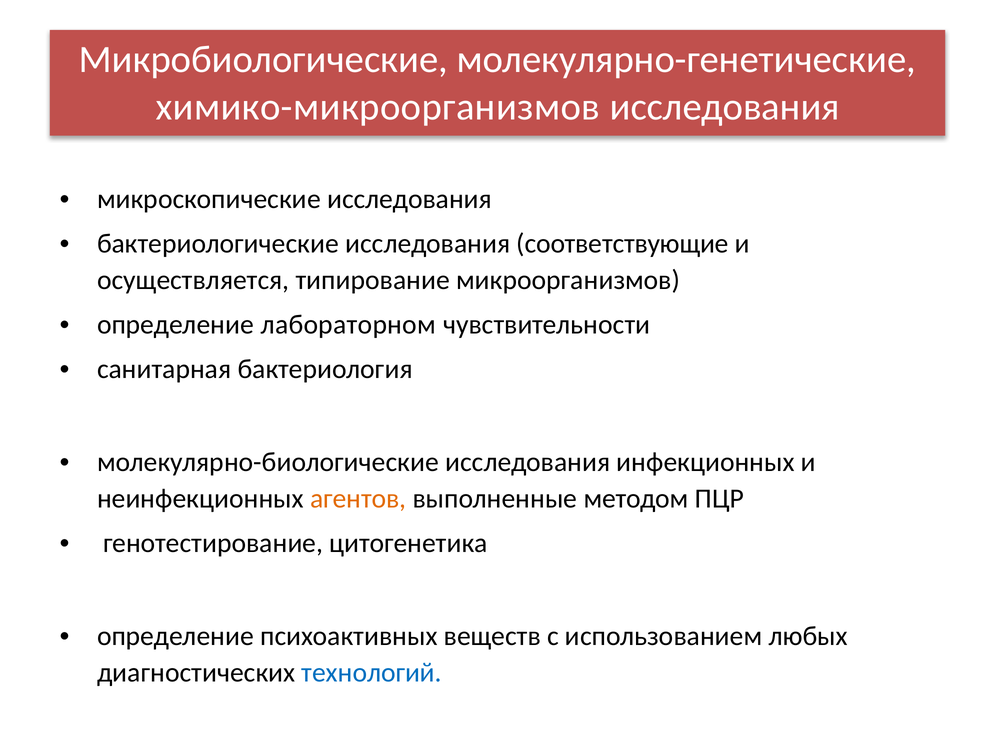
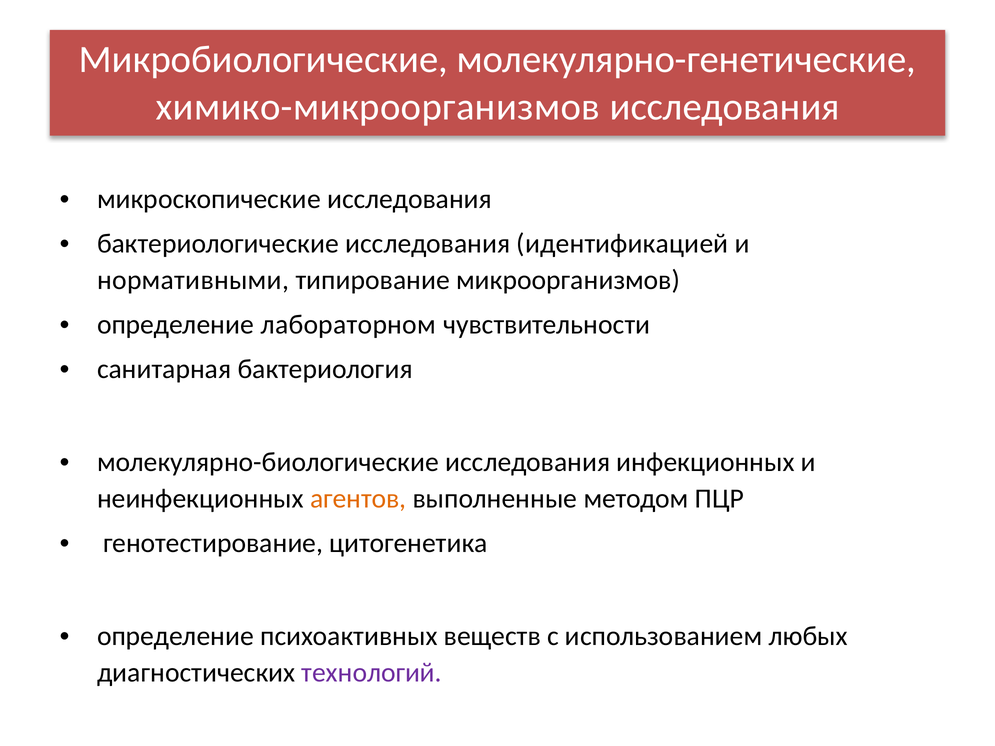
соответствующие: соответствующие -> идентификацией (622, 244)
осуществляется: осуществляется -> нормативными (193, 280)
технологий colour: blue -> purple (372, 673)
